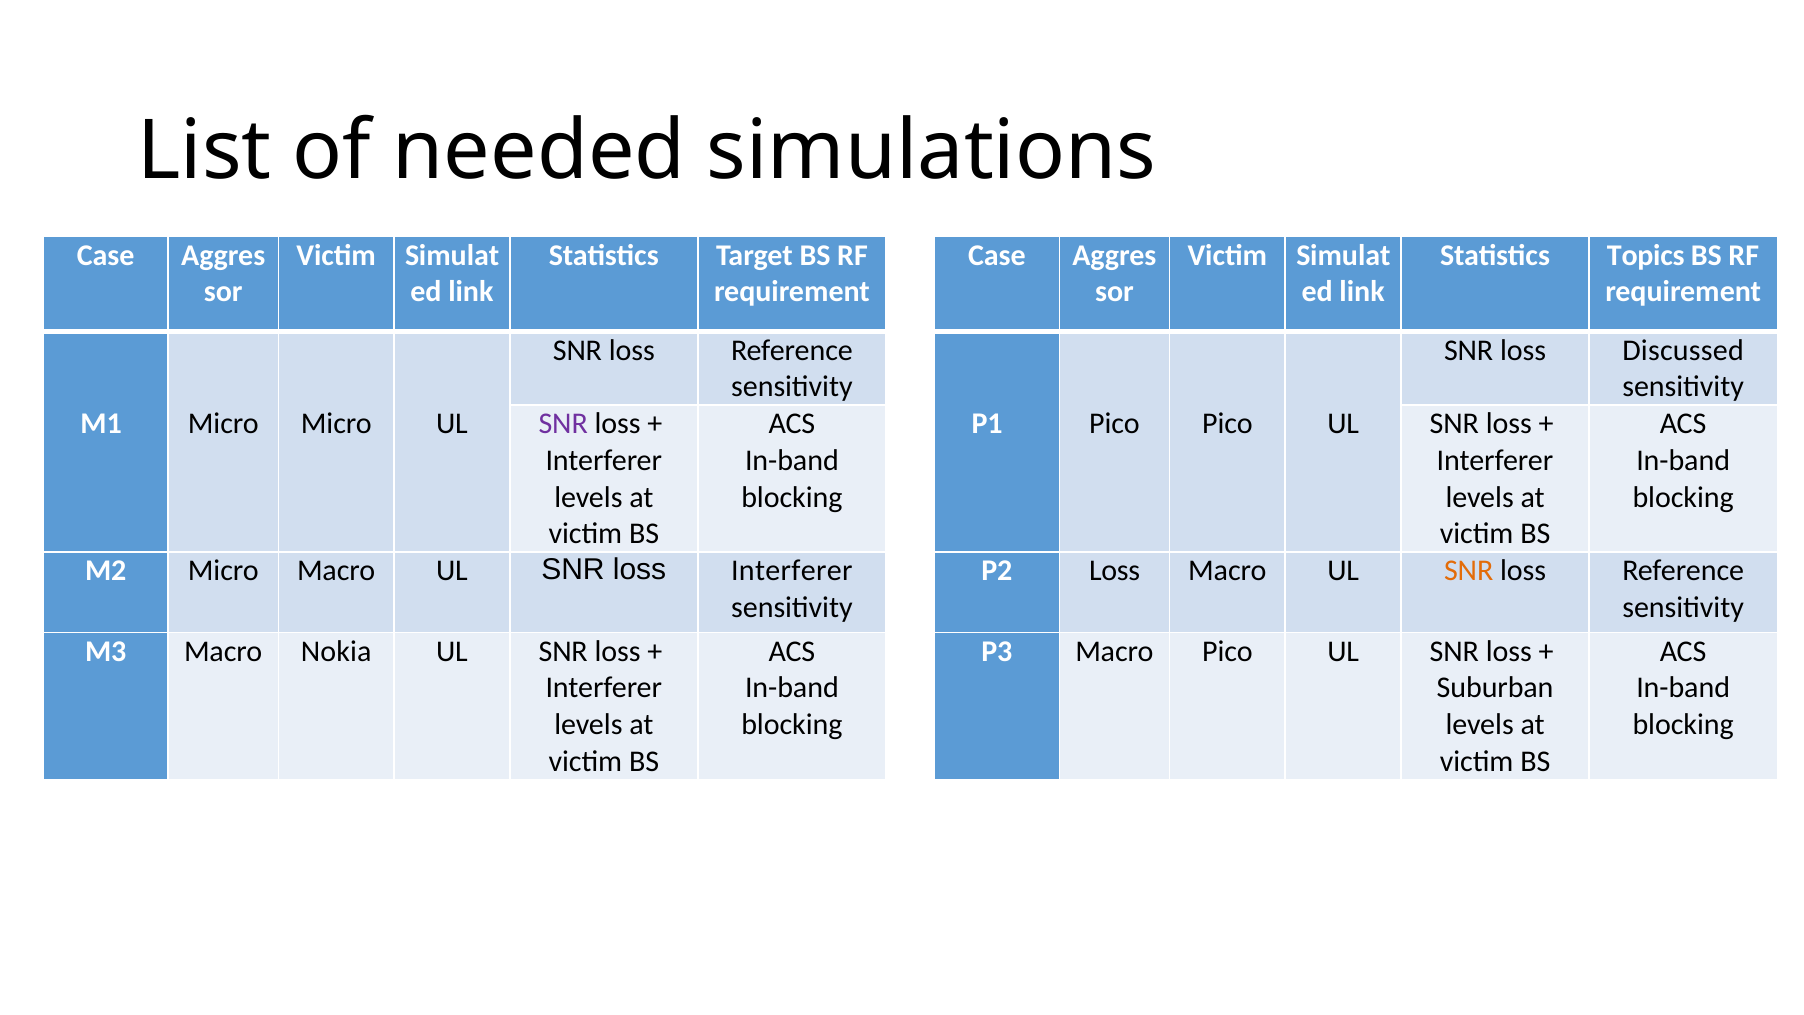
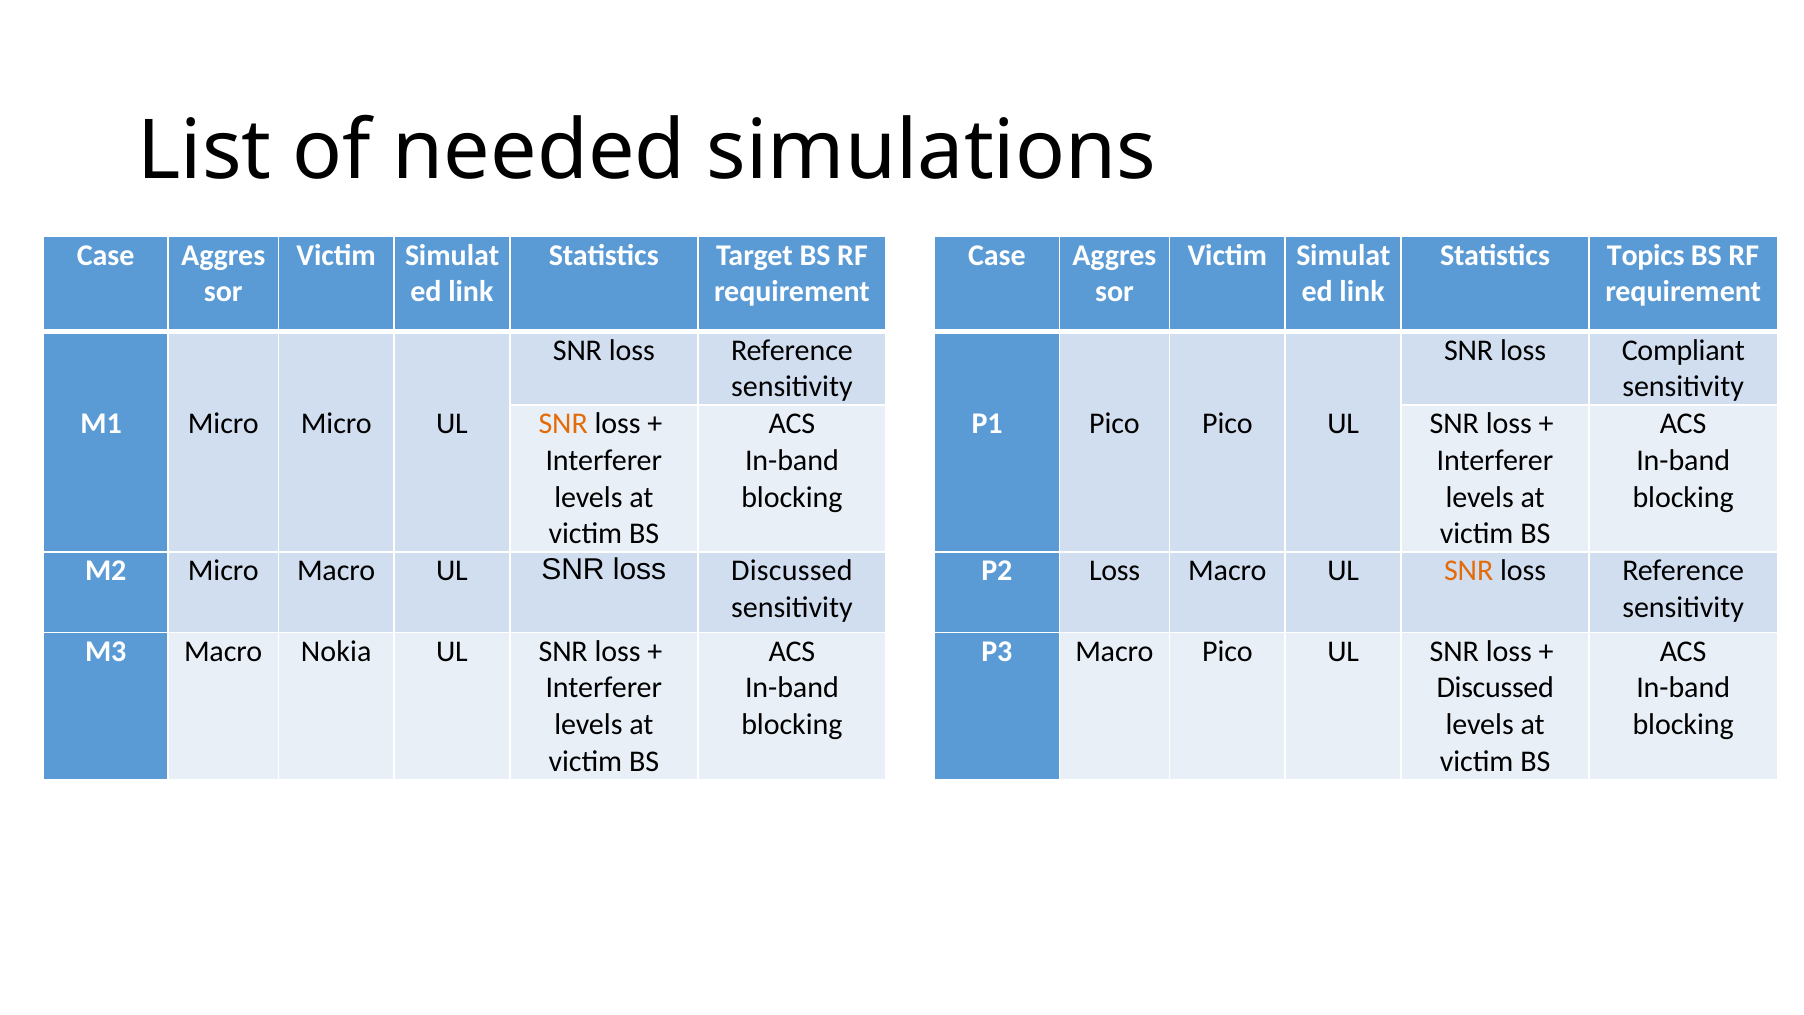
Discussed: Discussed -> Compliant (1683, 350)
SNR colour: purple -> orange (563, 424)
loss Interferer: Interferer -> Discussed (792, 571)
Suburban: Suburban -> Discussed (1495, 688)
